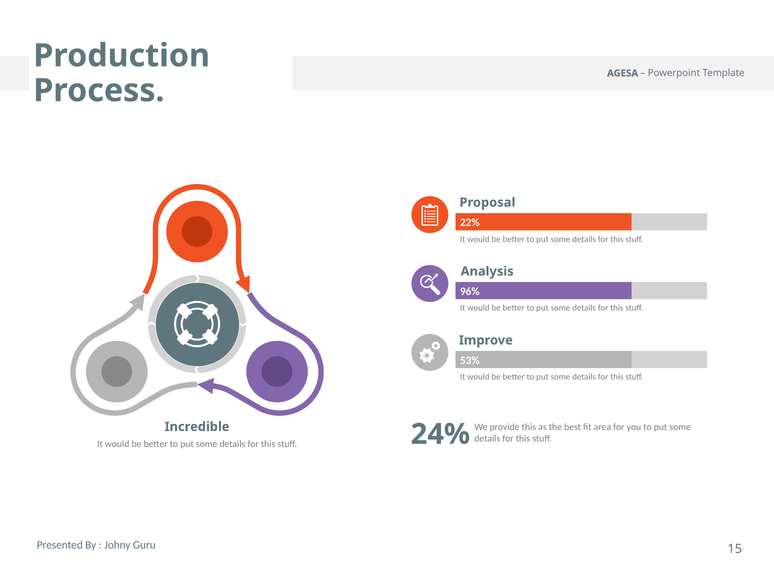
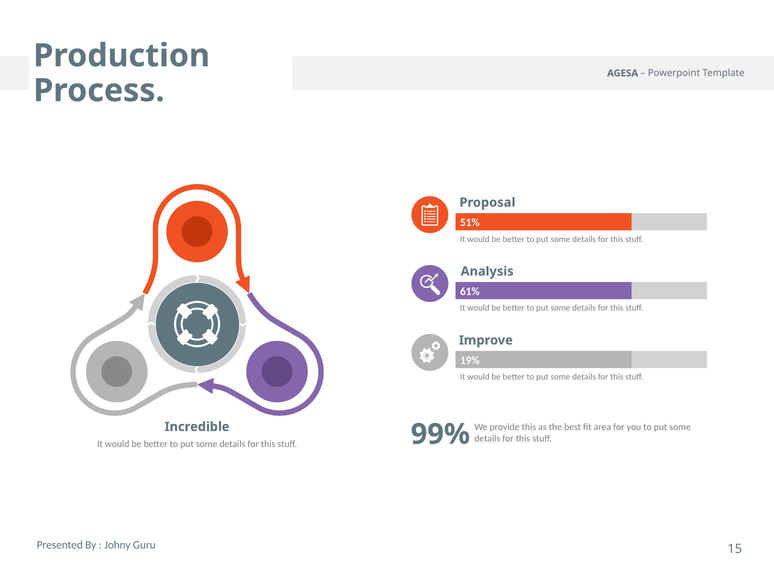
22%: 22% -> 51% (470, 222)
96%: 96% -> 61% (470, 291)
53%: 53% -> 19% (470, 360)
24%: 24% -> 99% (440, 434)
